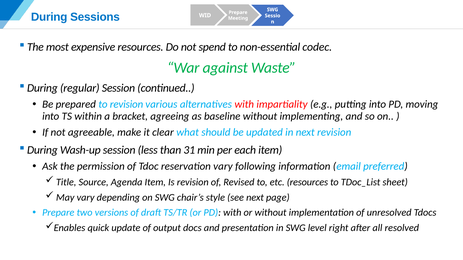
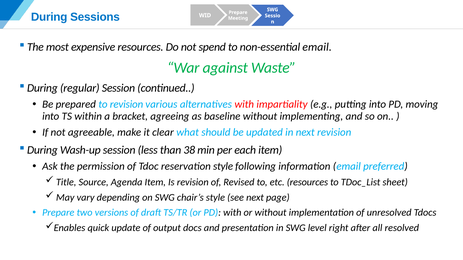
non-essential codec: codec -> email (317, 47)
31: 31 -> 38 (189, 150)
reservation vary: vary -> style (223, 167)
